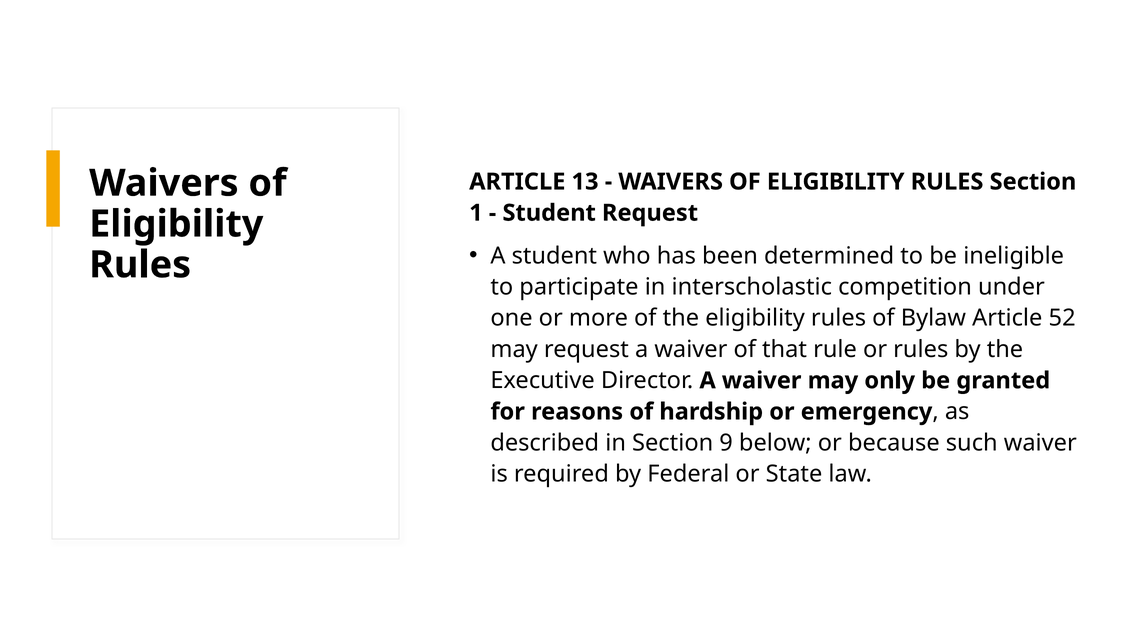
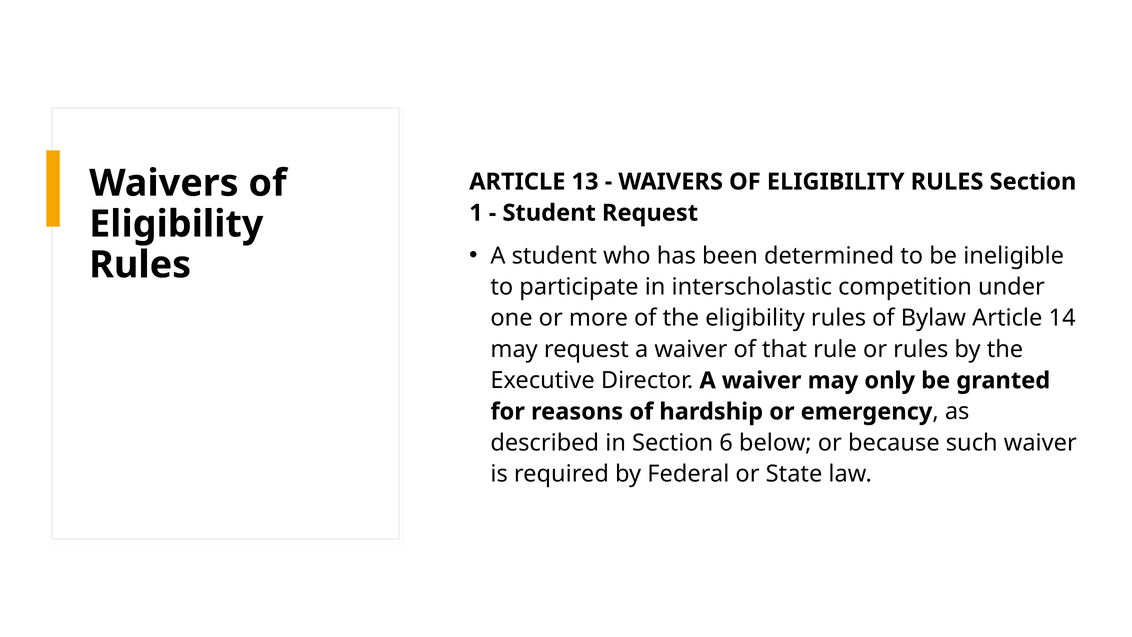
52: 52 -> 14 (1062, 318)
9: 9 -> 6 (726, 443)
